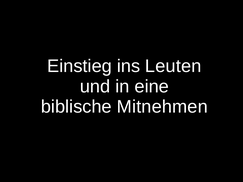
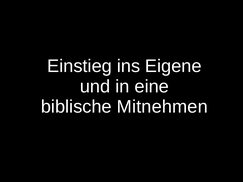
Leuten: Leuten -> Eigene (173, 66)
